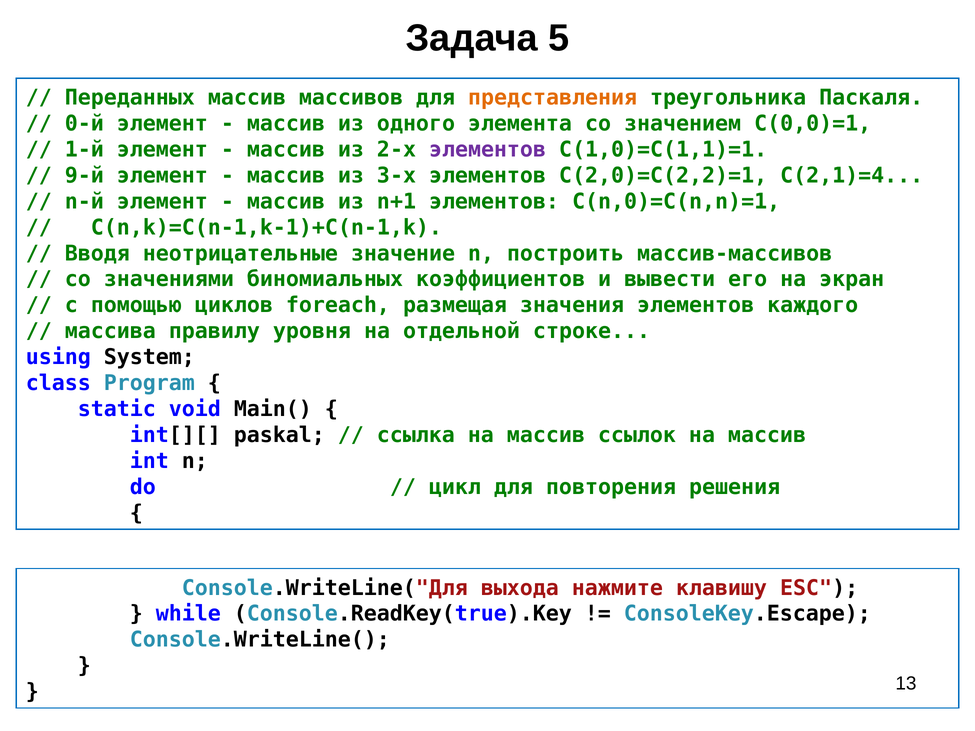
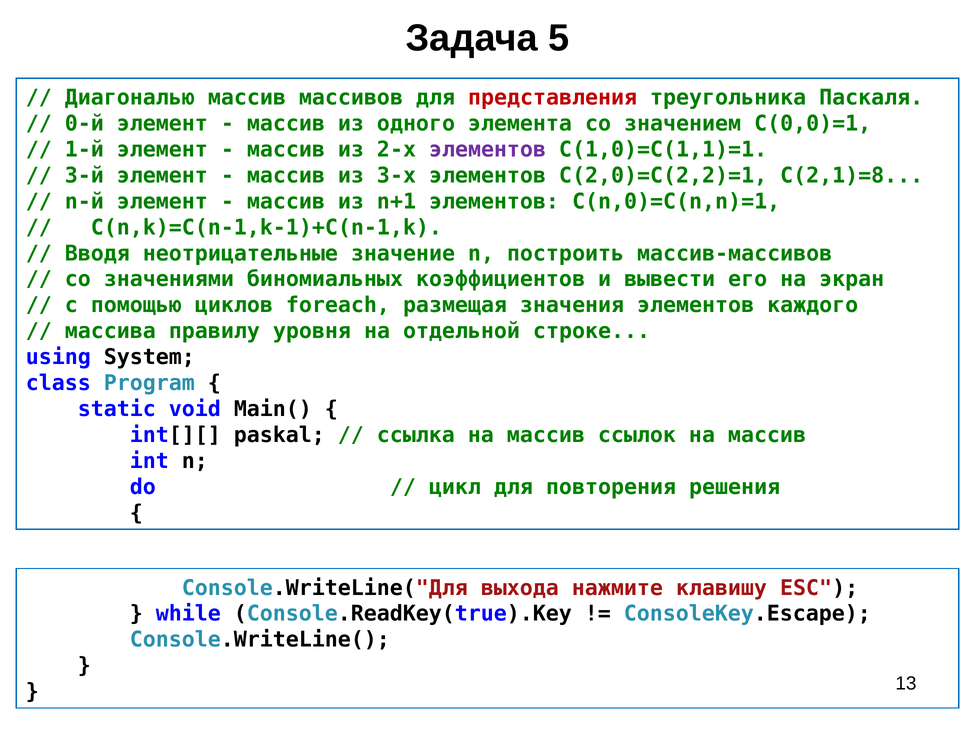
Переданных: Переданных -> Диагональю (130, 98)
представления colour: orange -> red (553, 98)
9-й: 9-й -> 3-й (84, 175)
С(2,1)=4: С(2,1)=4 -> С(2,1)=8 (852, 175)
